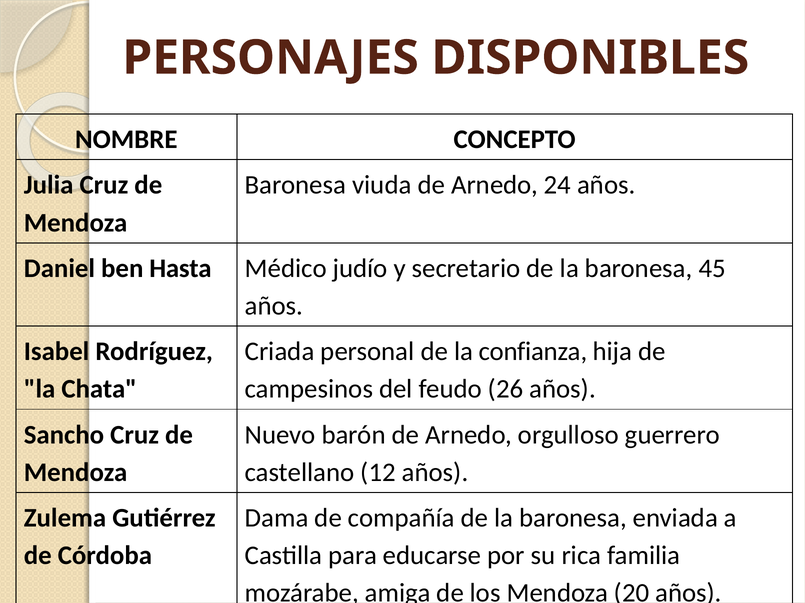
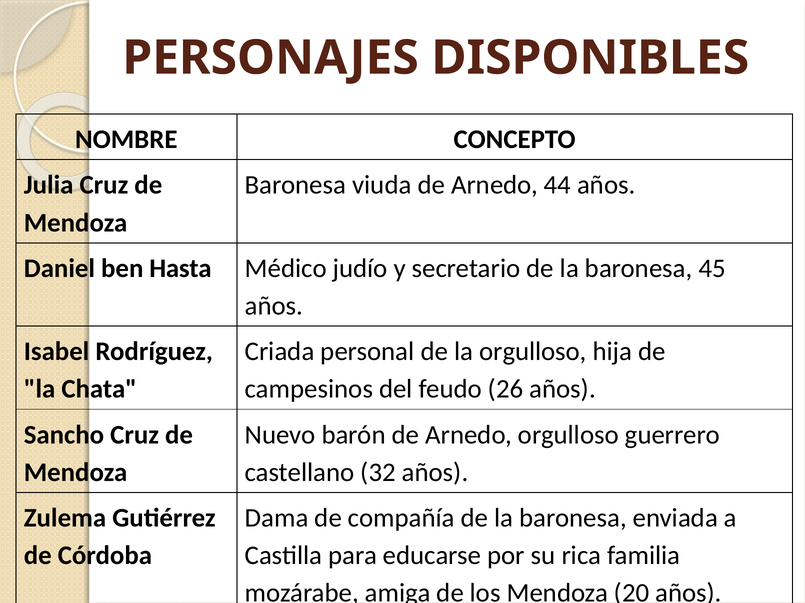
24: 24 -> 44 (557, 185)
la confianza: confianza -> orgulloso (533, 352)
12: 12 -> 32 (378, 473)
